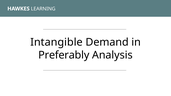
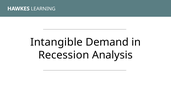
Preferably: Preferably -> Recession (64, 55)
